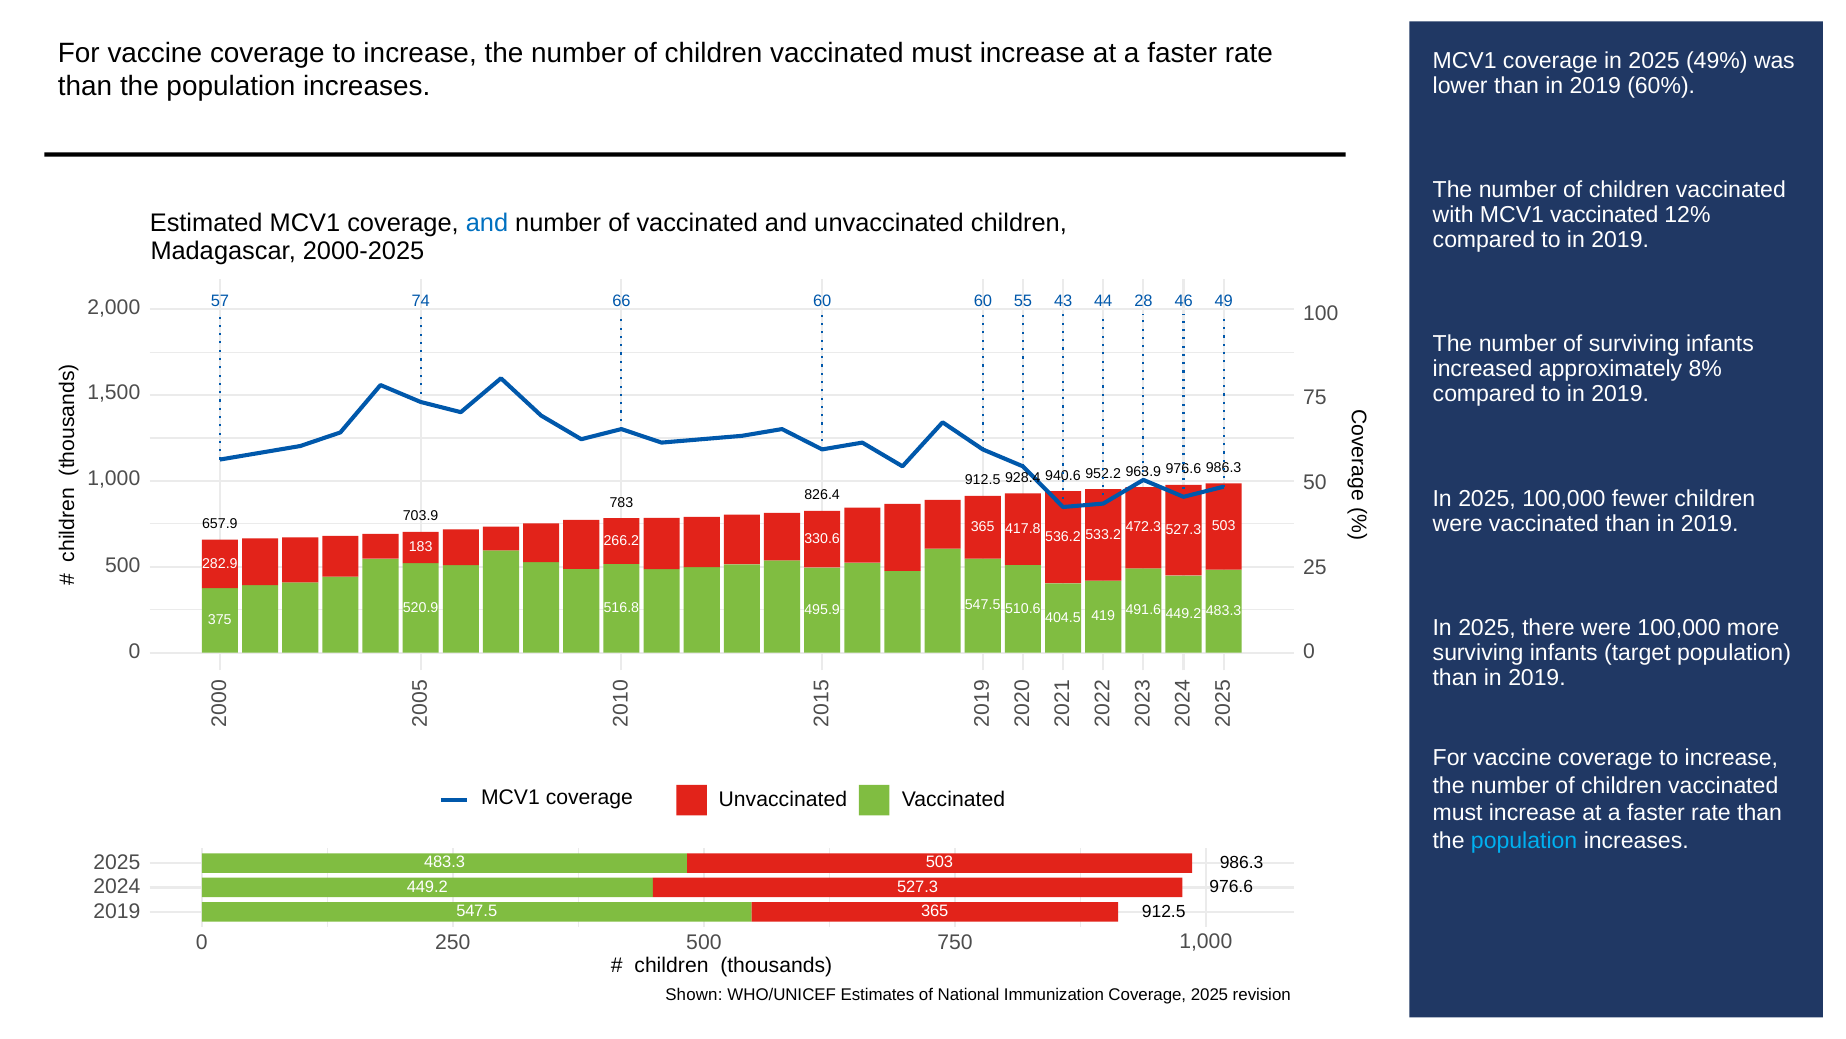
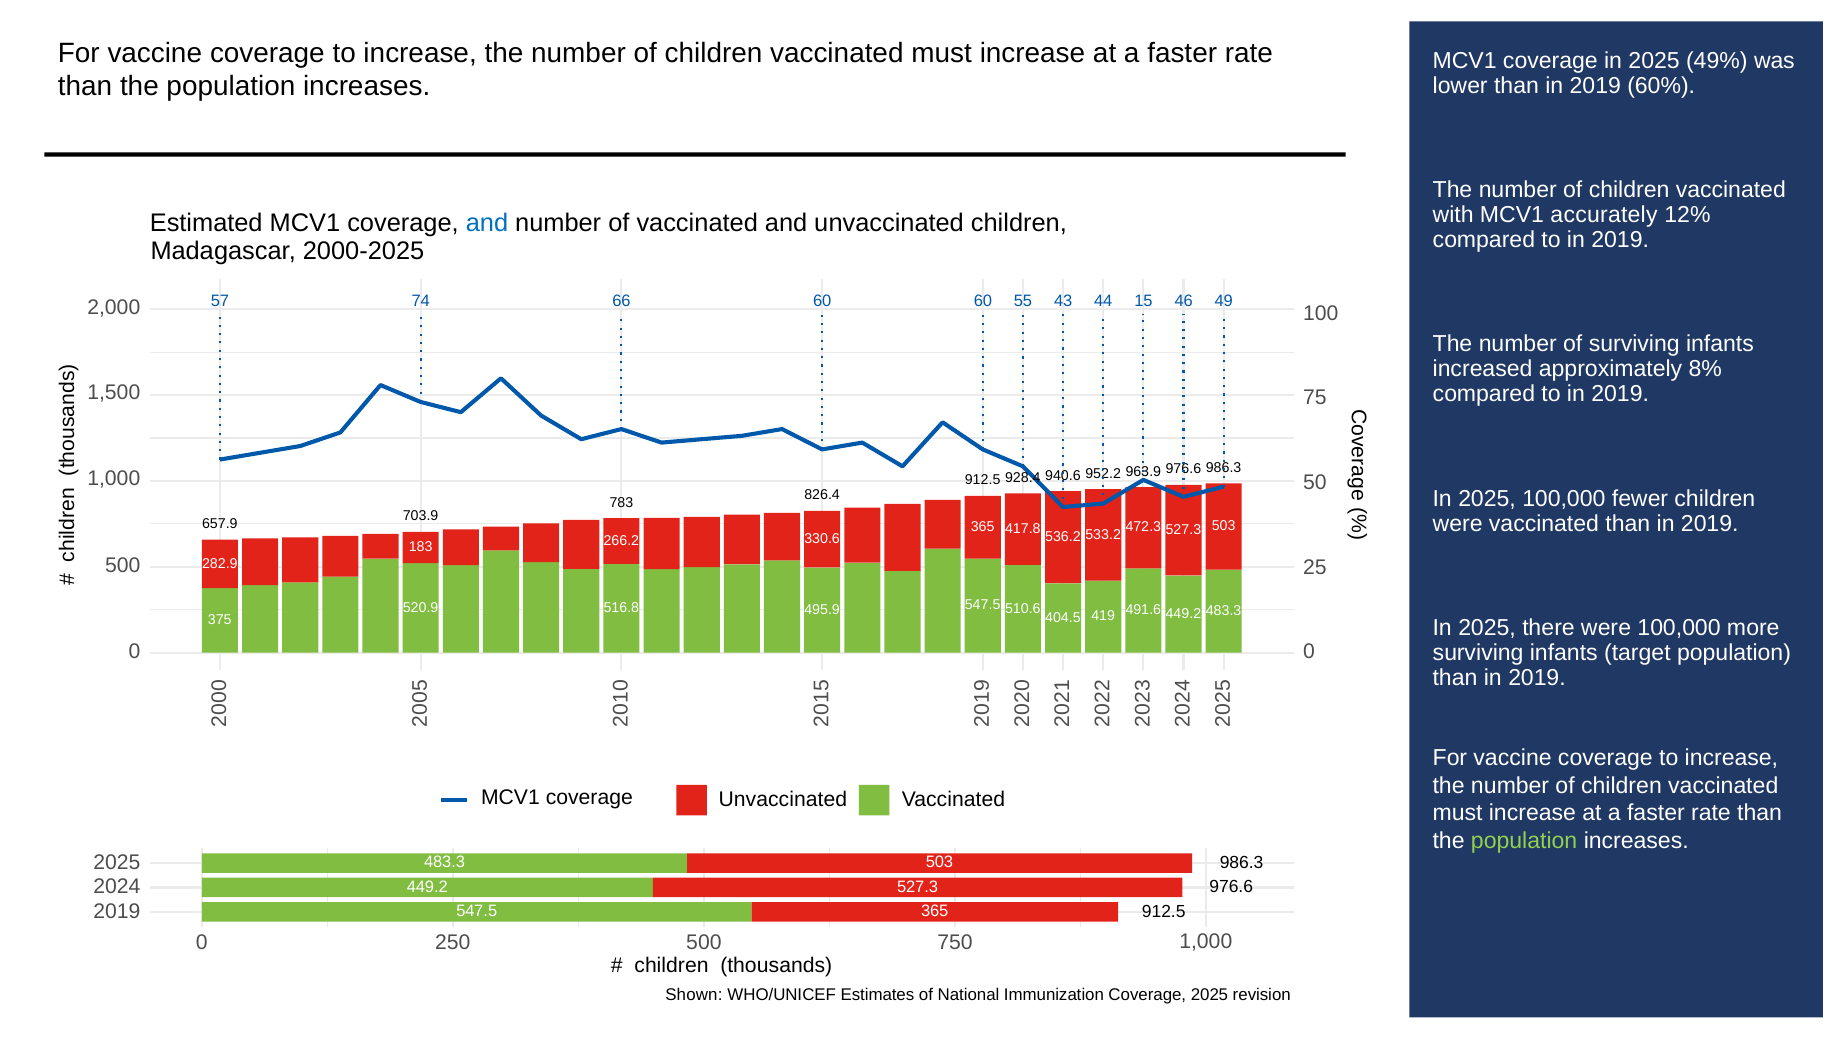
MCV1 vaccinated: vaccinated -> accurately (1604, 215)
28: 28 -> 15 (1144, 300)
population colour: light blue -> light green (1524, 841)
